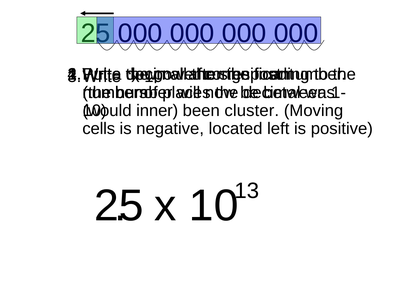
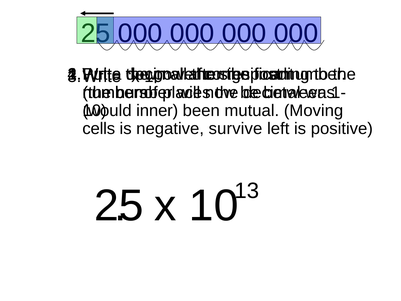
cluster: cluster -> mutual (252, 110)
located: located -> survive (236, 129)
